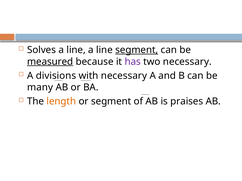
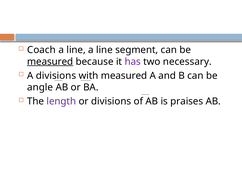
Solves: Solves -> Coach (41, 50)
segment underline: present -> none (137, 50)
with necessary: necessary -> measured (124, 76)
many: many -> angle (40, 88)
length colour: orange -> purple (61, 102)
or segment: segment -> divisions (111, 102)
